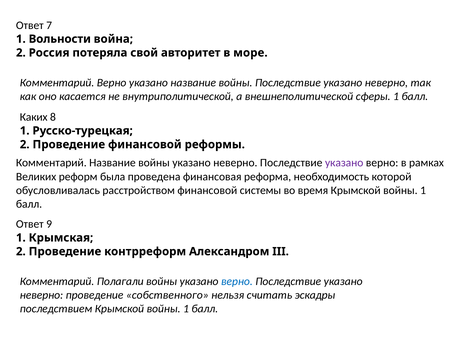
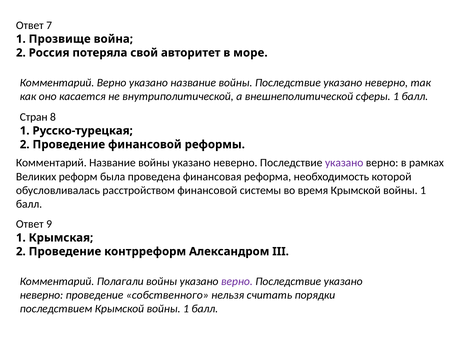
Вольности: Вольности -> Прозвище (60, 39)
Каких: Каких -> Стран (34, 117)
верно colour: blue -> purple (237, 281)
эскадры: эскадры -> порядки (315, 295)
